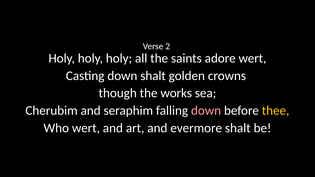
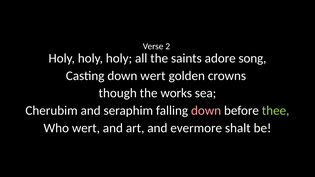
adore wert: wert -> song (252, 58)
down shalt: shalt -> wert (153, 76)
thee colour: yellow -> light green (276, 111)
